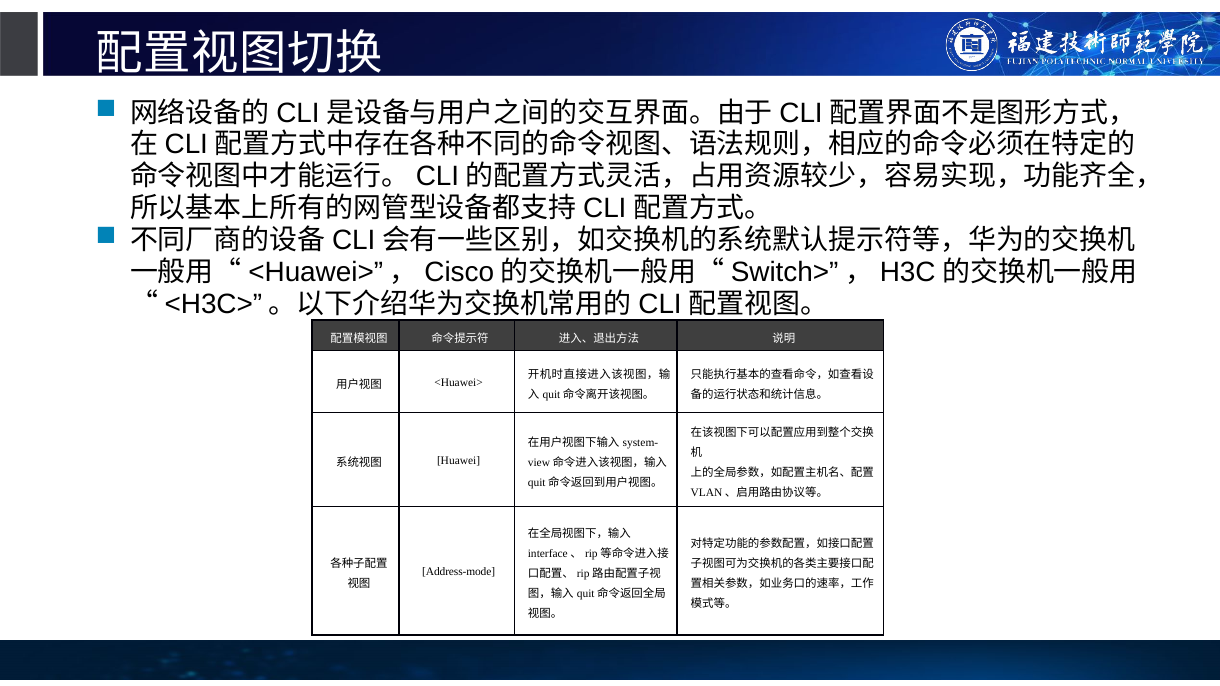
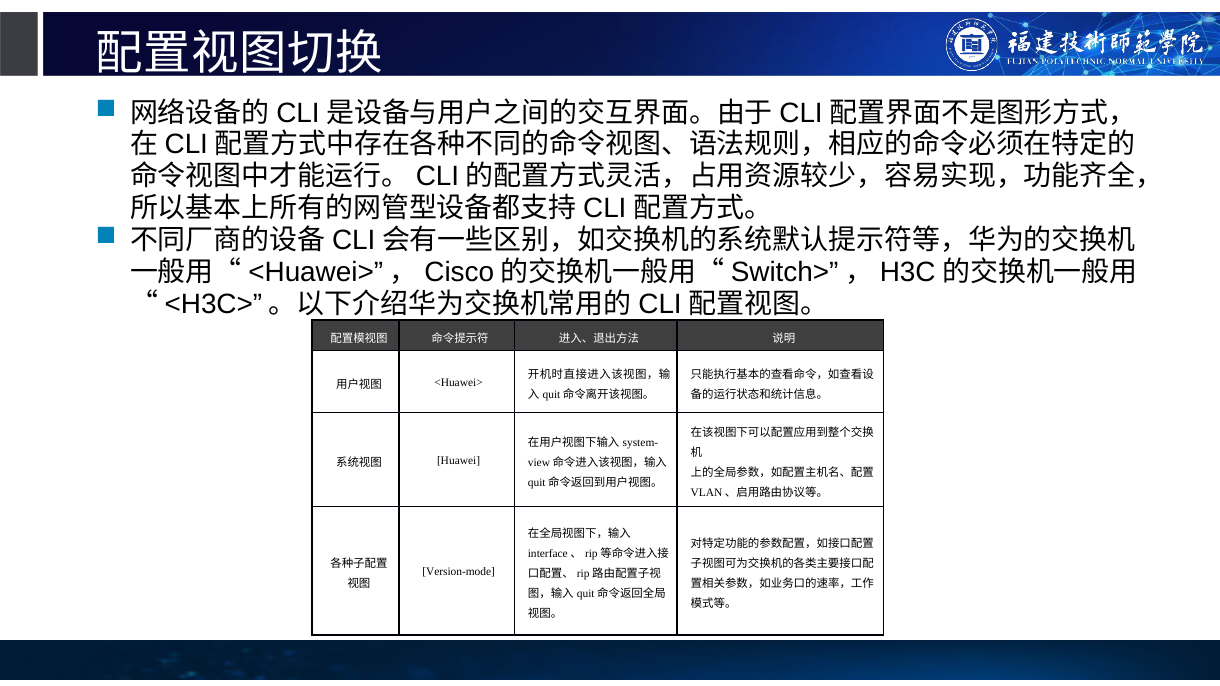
Address-mode: Address-mode -> Version-mode (459, 572)
